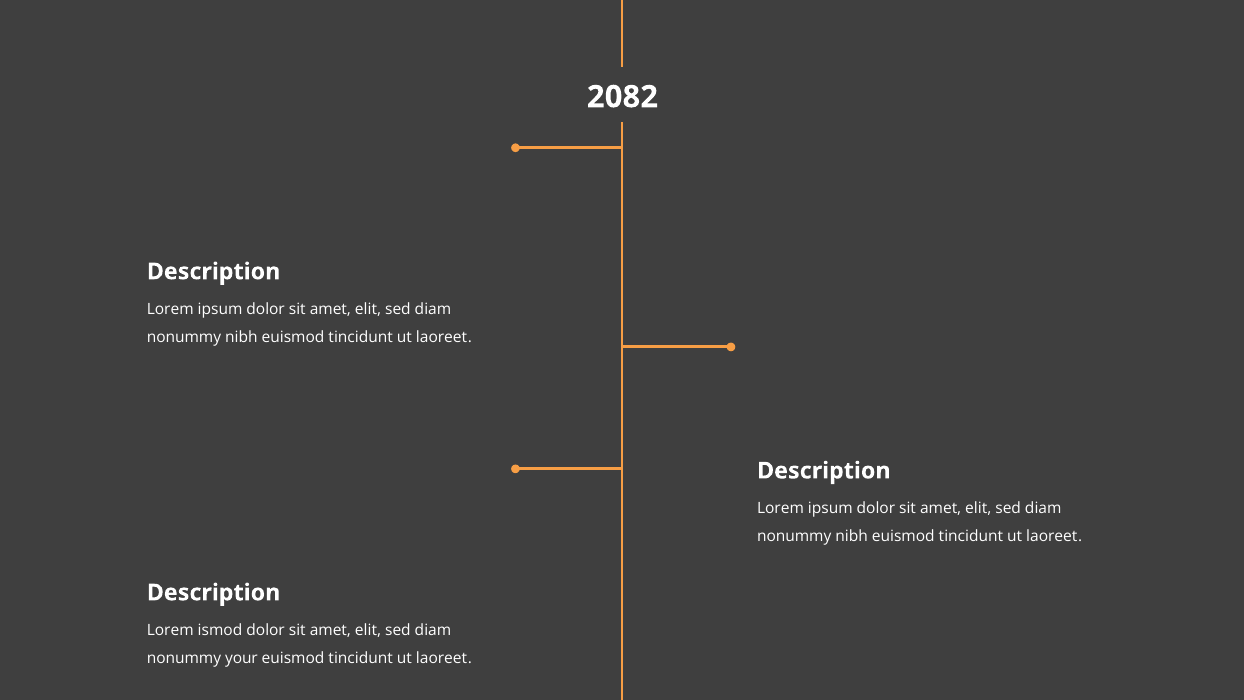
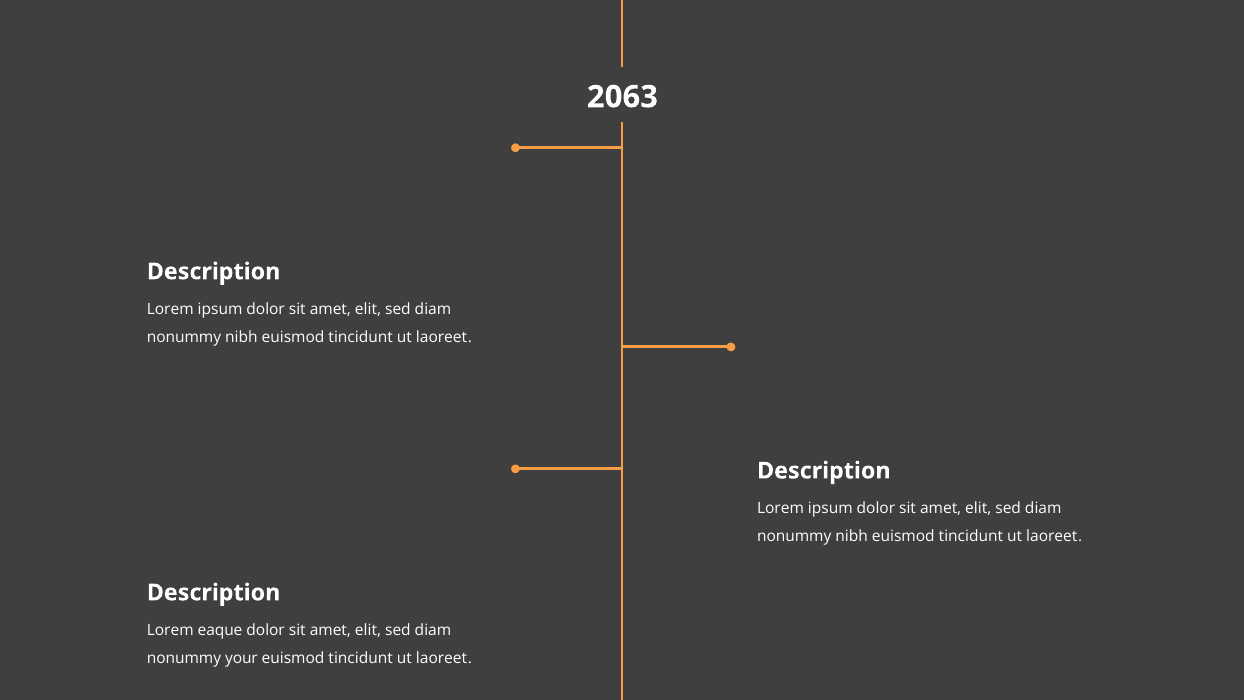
2082: 2082 -> 2063 (622, 97)
ismod: ismod -> eaque (220, 630)
